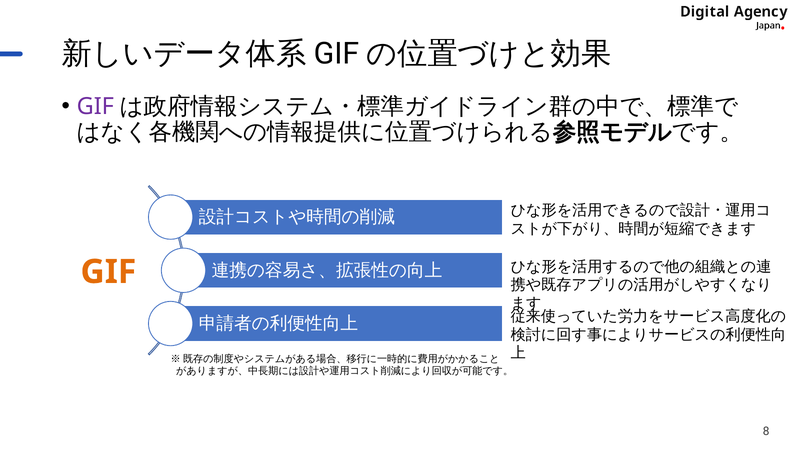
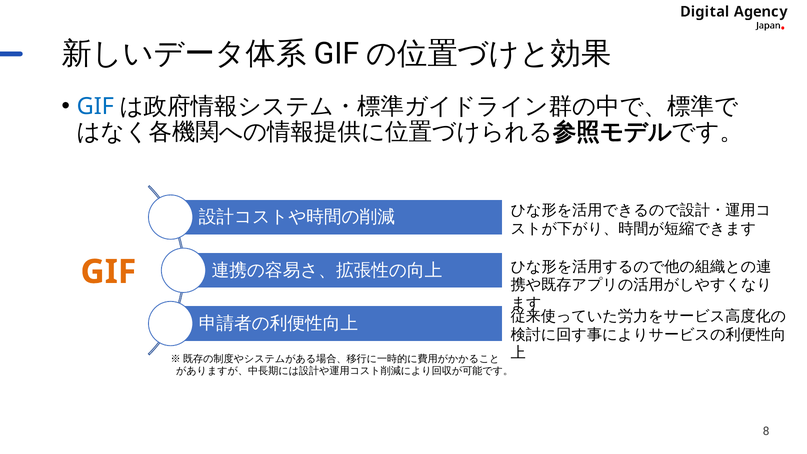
GIF colour: purple -> blue (95, 106)
